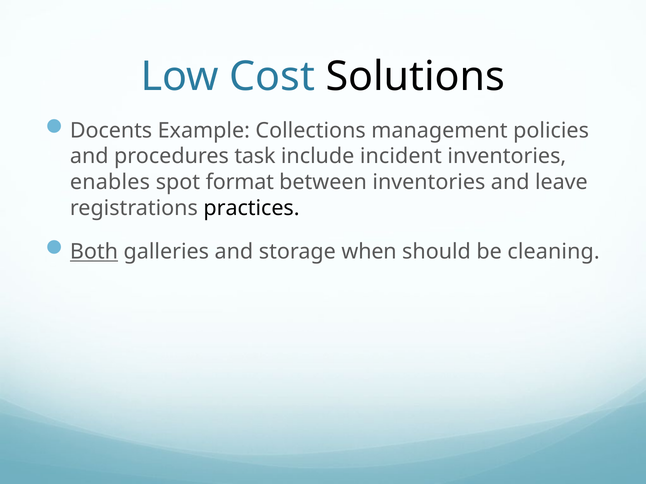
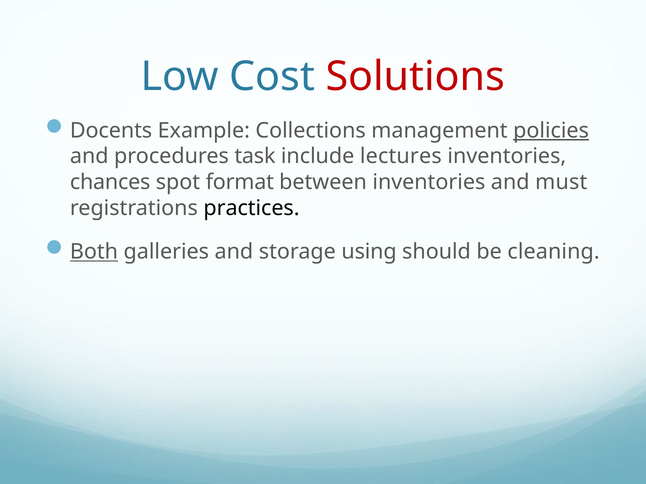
Solutions colour: black -> red (415, 77)
policies underline: none -> present (551, 131)
incident: incident -> lectures (401, 157)
enables: enables -> chances (110, 182)
leave: leave -> must (561, 182)
when: when -> using (369, 252)
